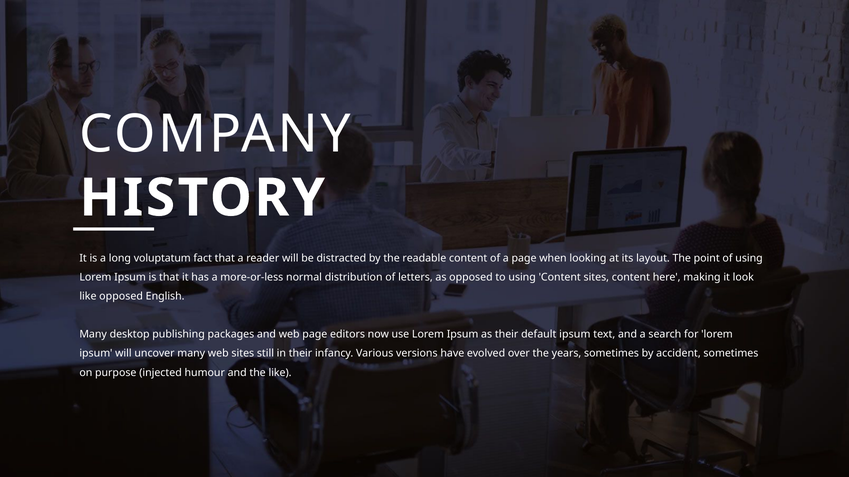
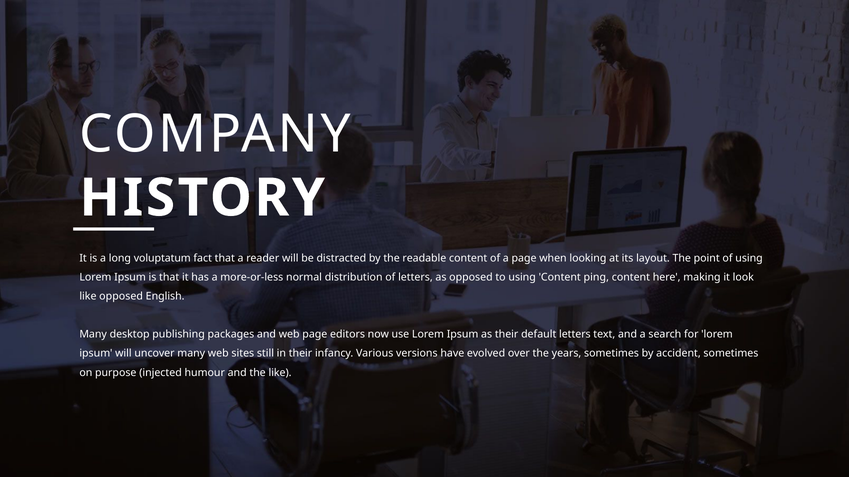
Content sites: sites -> ping (596, 277)
default ipsum: ipsum -> letters (575, 335)
